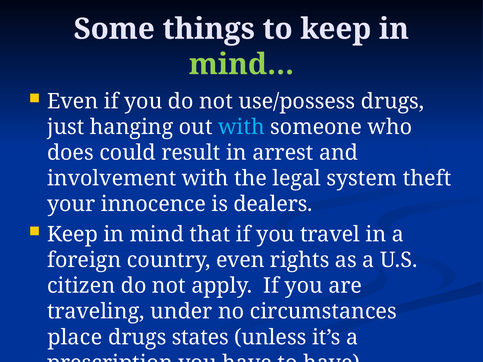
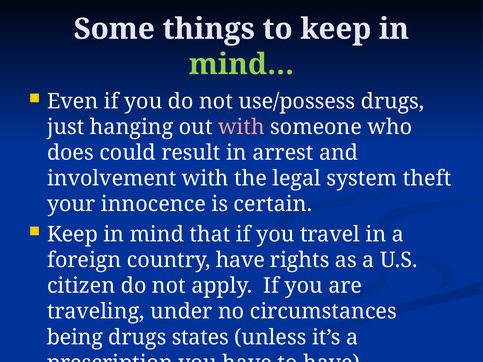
with colour: light blue -> pink (241, 127)
dealers: dealers -> certain (273, 204)
country even: even -> have (240, 260)
place: place -> being (75, 338)
